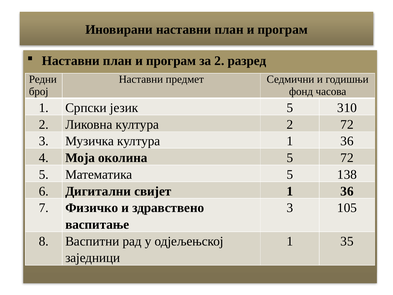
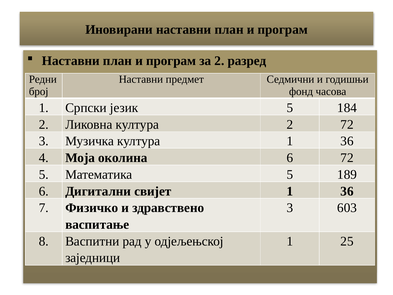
310: 310 -> 184 (347, 108)
околина 5: 5 -> 6 (290, 158)
138: 138 -> 189 (347, 174)
105: 105 -> 603 (347, 208)
35: 35 -> 25 (347, 241)
